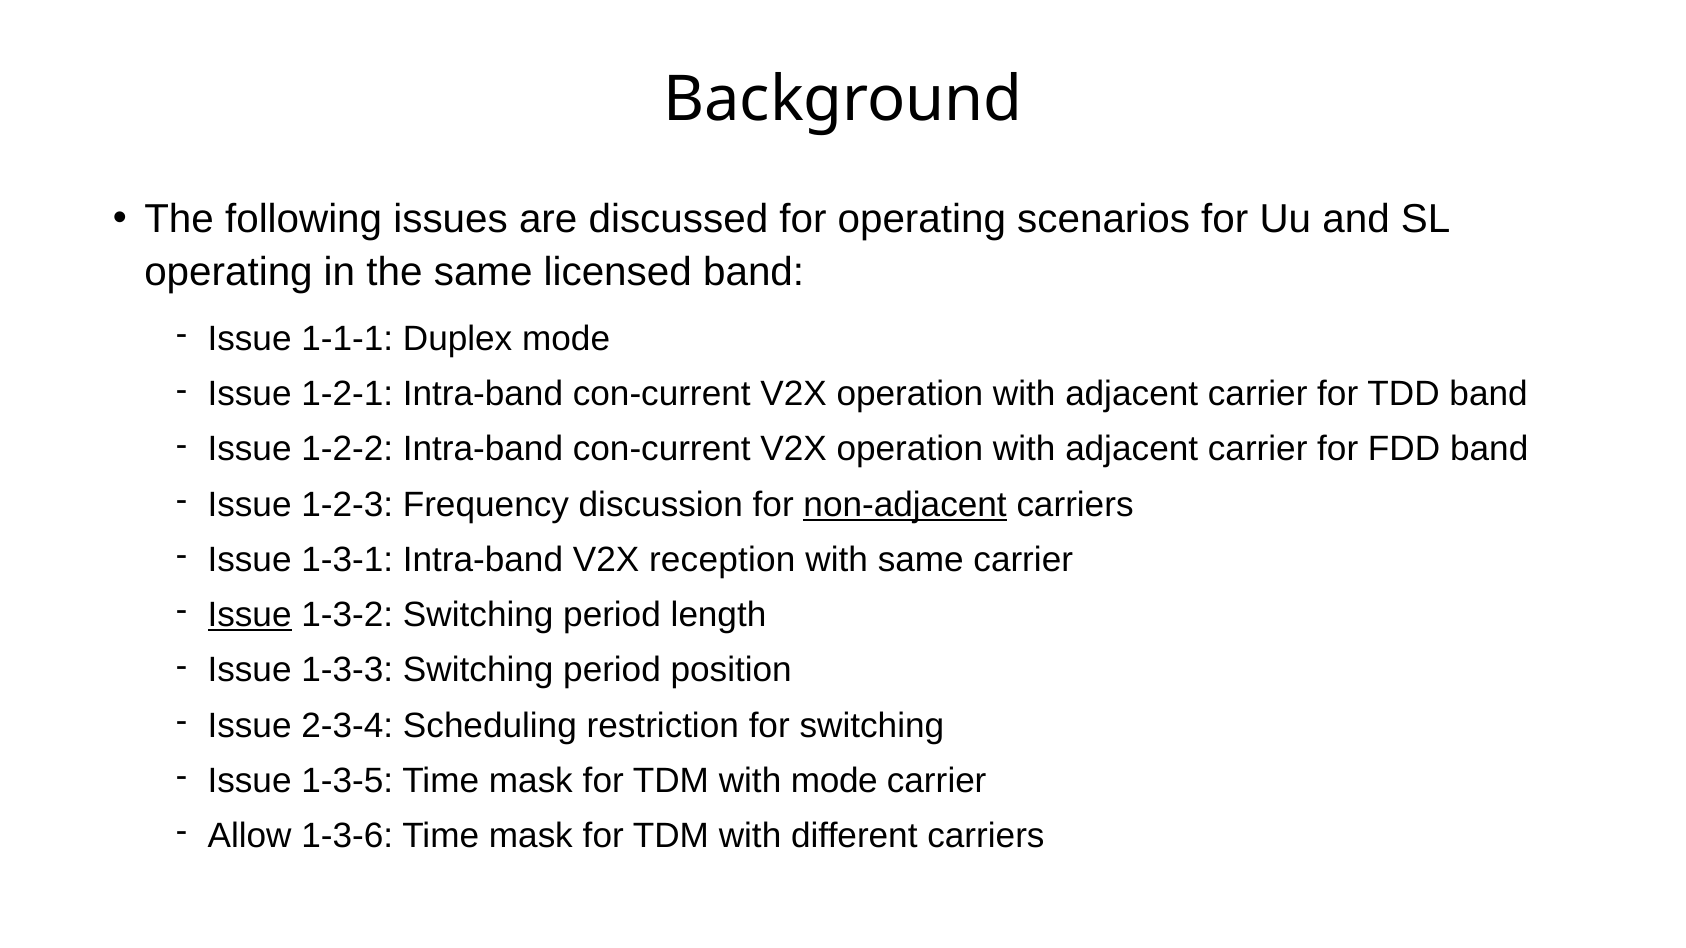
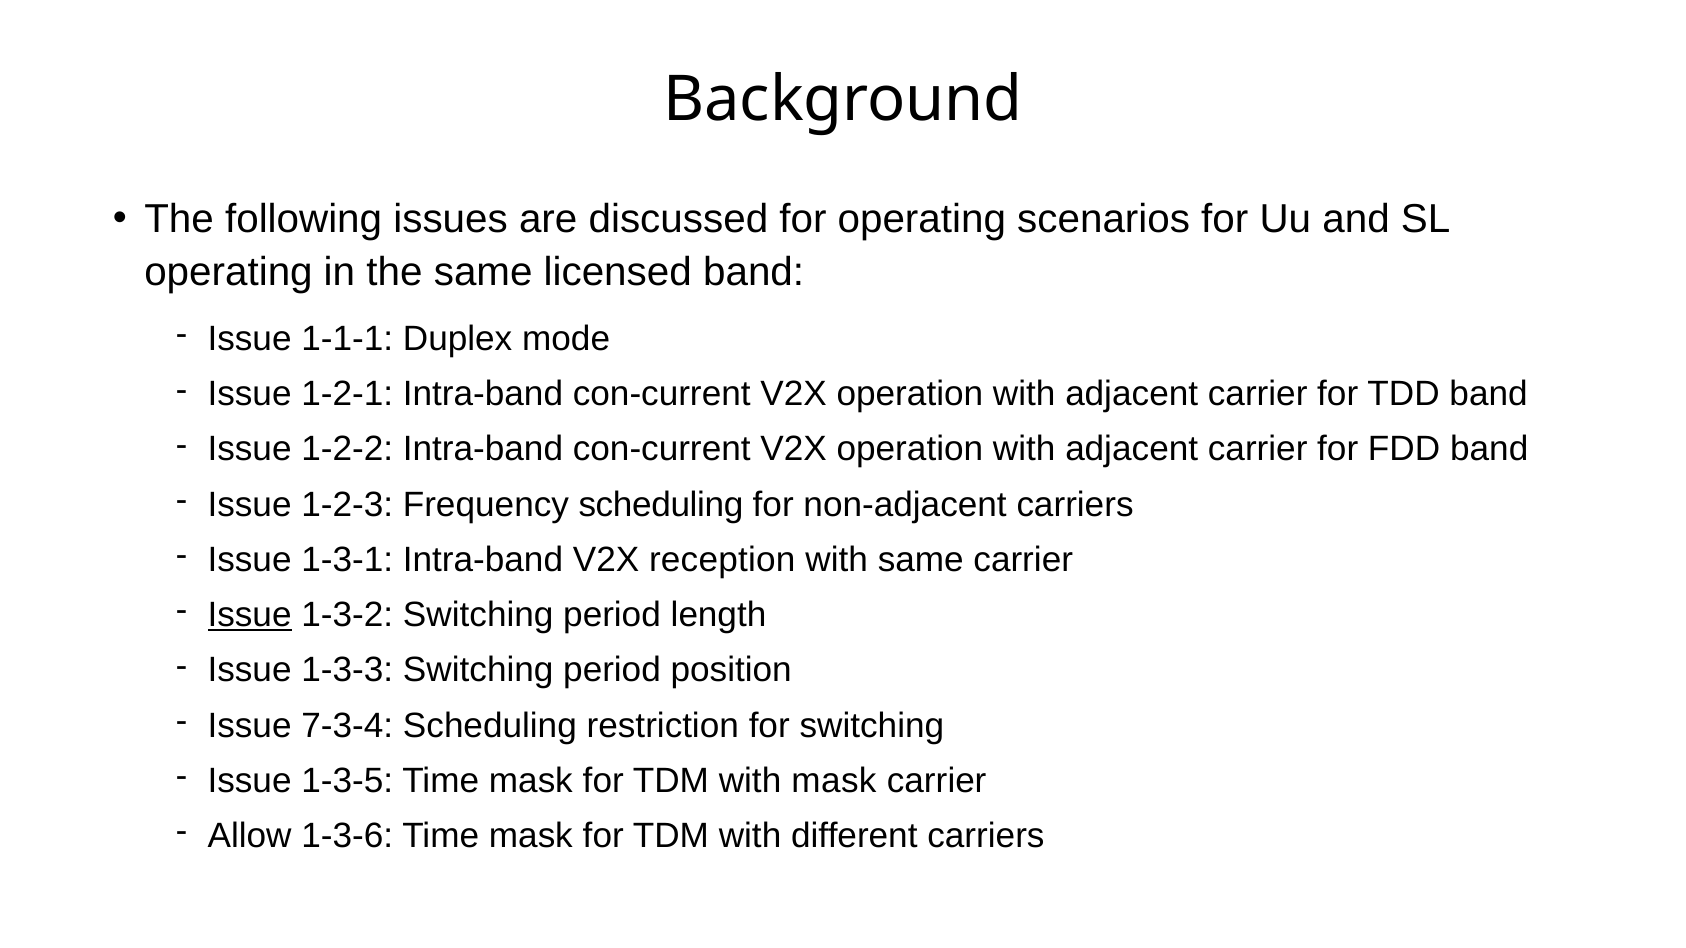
Frequency discussion: discussion -> scheduling (661, 505)
non-adjacent underline: present -> none (905, 505)
2-3-4: 2-3-4 -> 7-3-4 (347, 726)
with mode: mode -> mask (834, 781)
